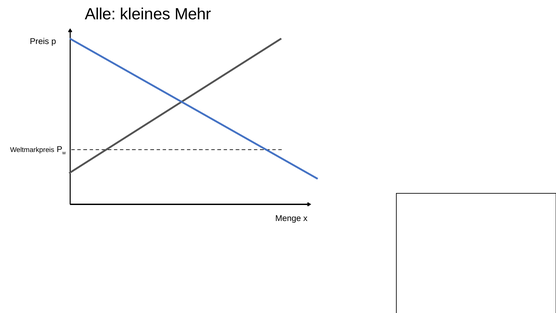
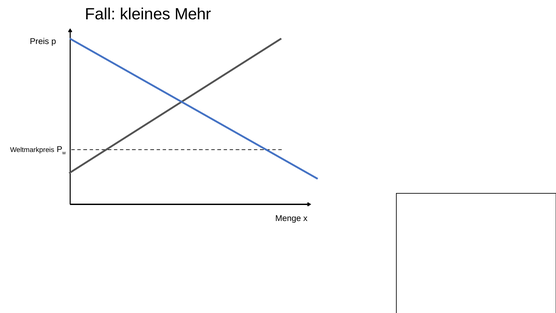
Alle: Alle -> Fall (100, 14)
